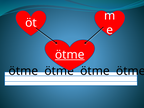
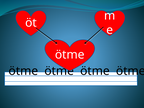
ötme underline: present -> none (70, 55)
